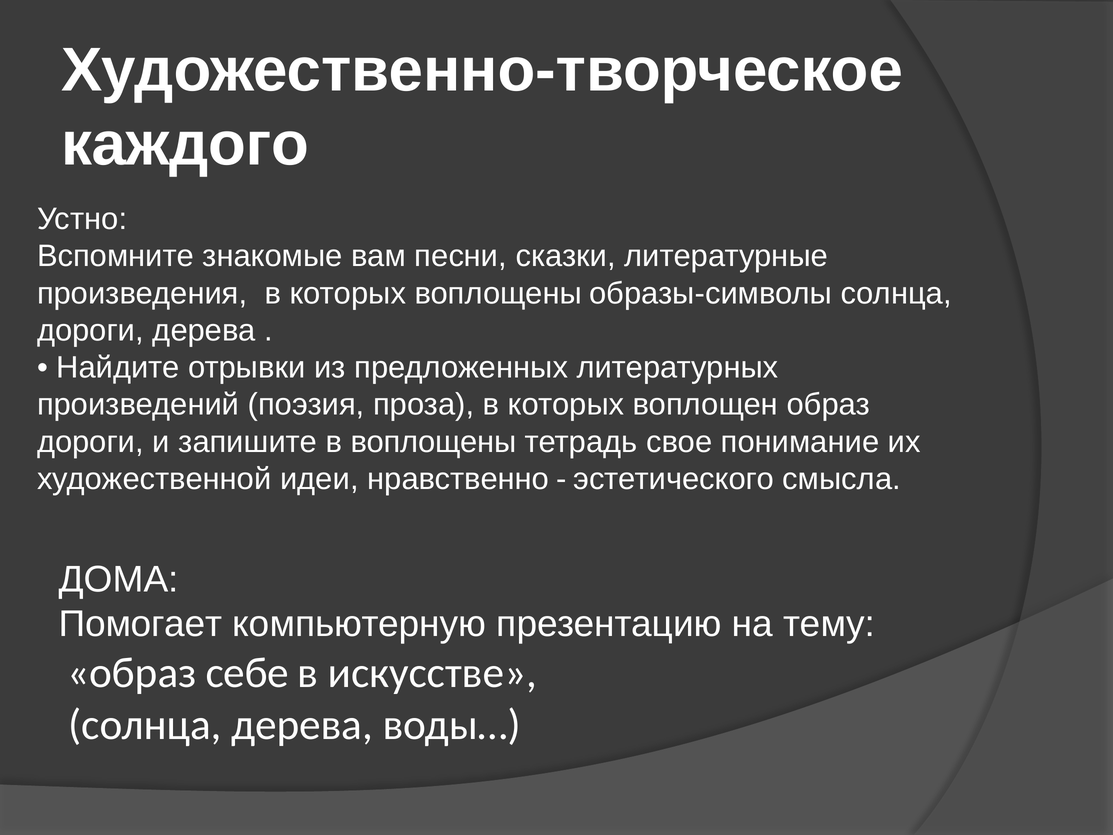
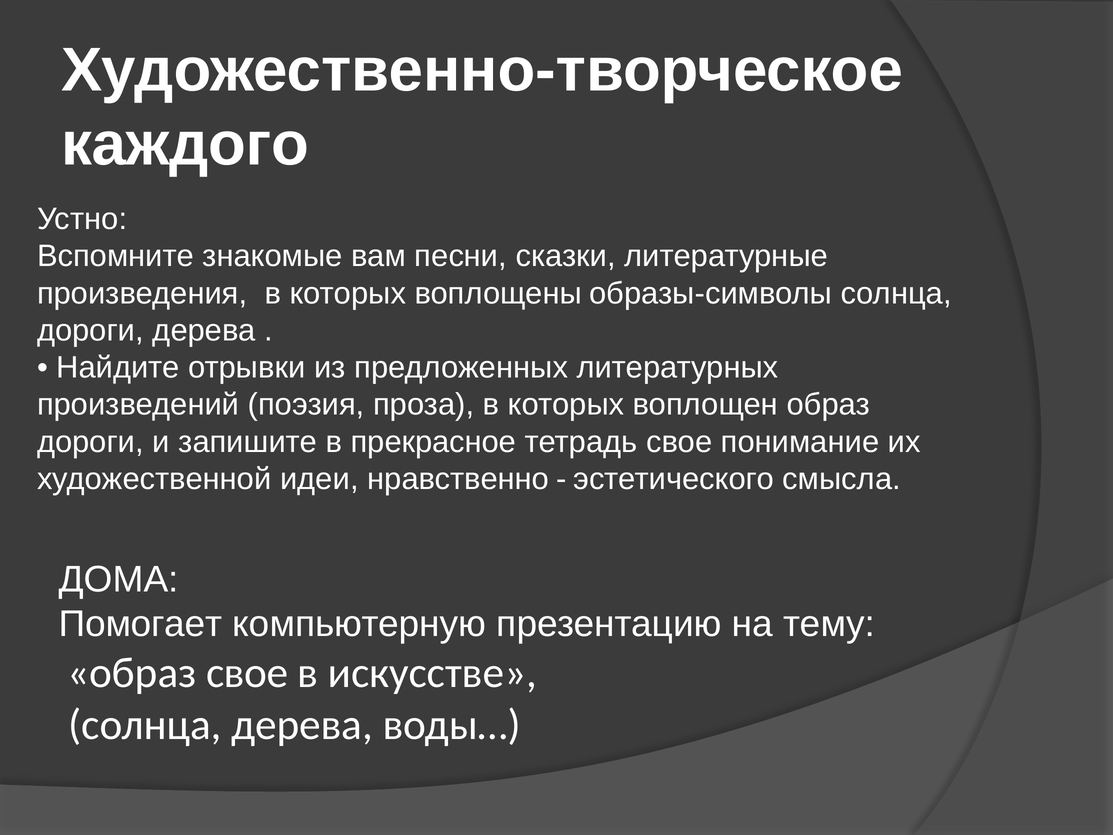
в воплощены: воплощены -> прекрасное (433, 442)
образ себе: себе -> свое (247, 673)
